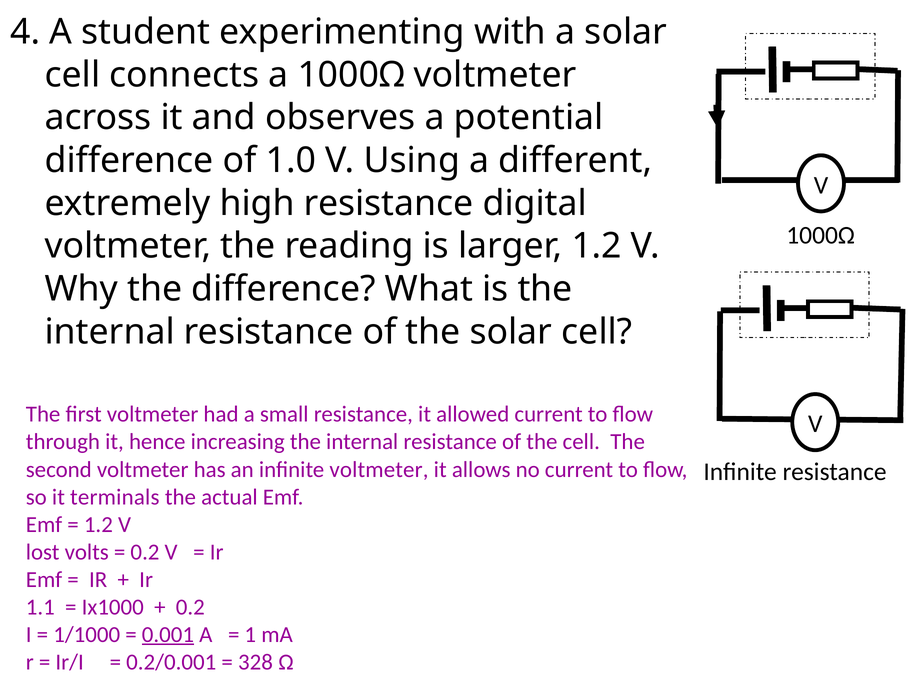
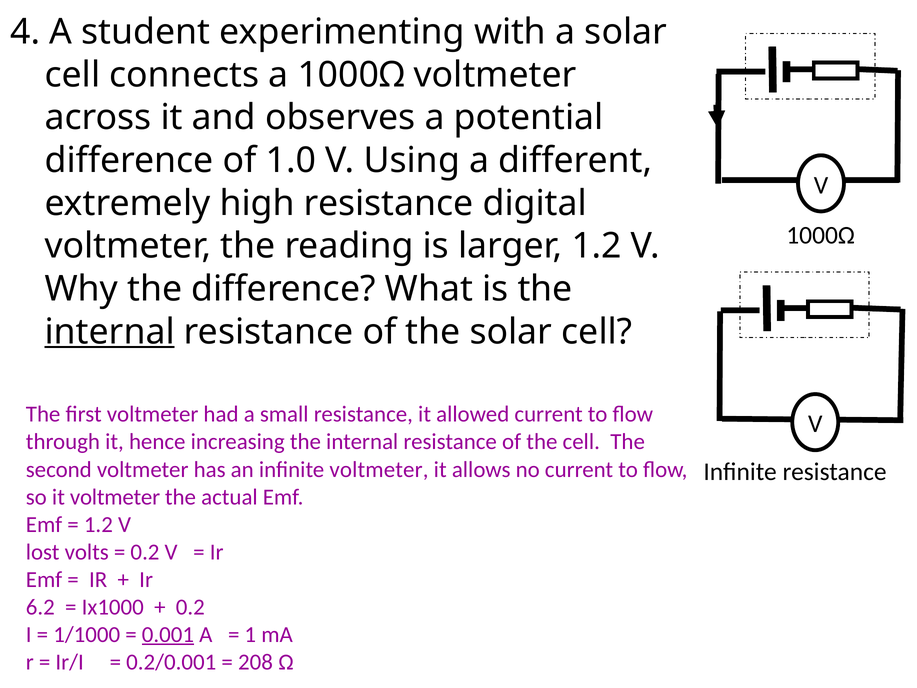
internal underline: none -> present (110, 332)
it terminals: terminals -> voltmeter (115, 497)
1.1: 1.1 -> 6.2 (40, 607)
328: 328 -> 208 (255, 662)
